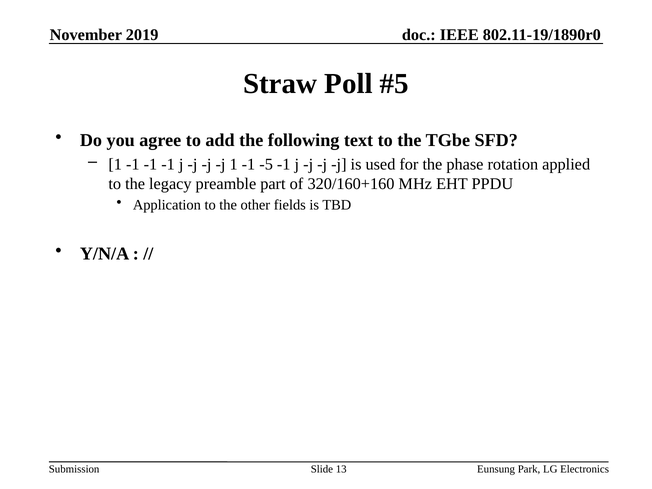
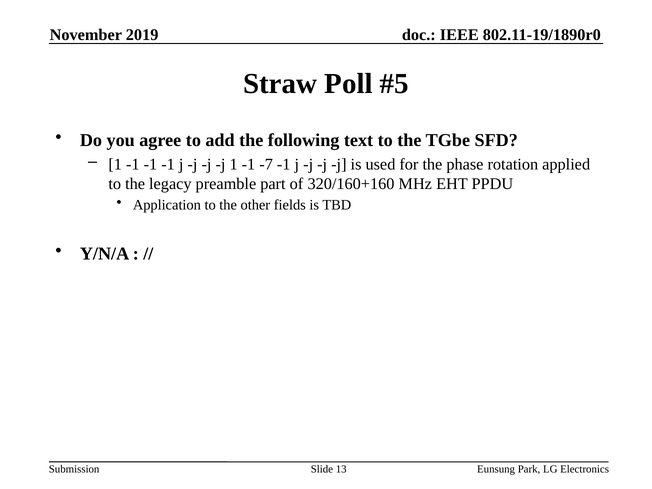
-5: -5 -> -7 (266, 164)
